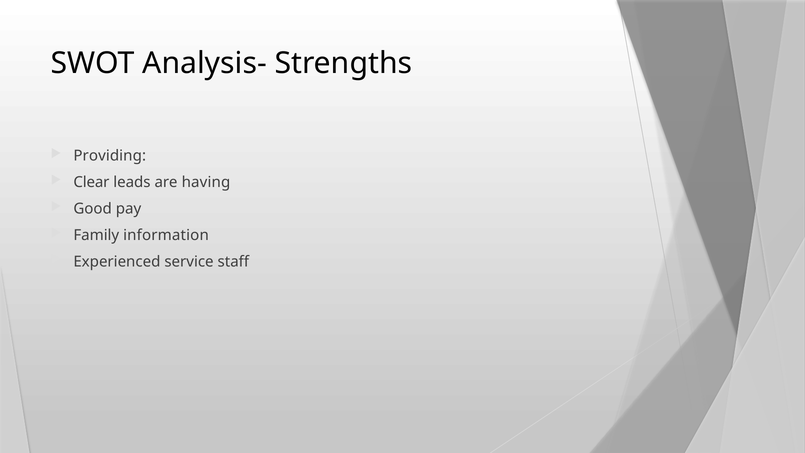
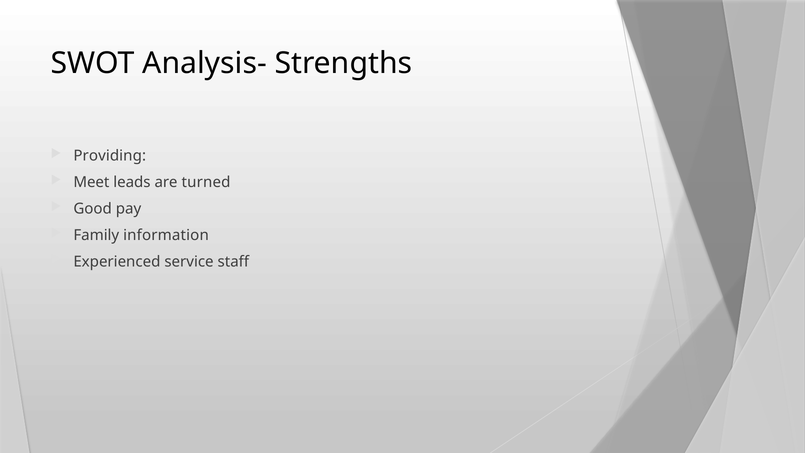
Clear: Clear -> Meet (91, 182)
having: having -> turned (206, 182)
